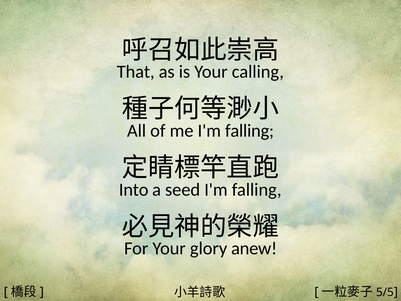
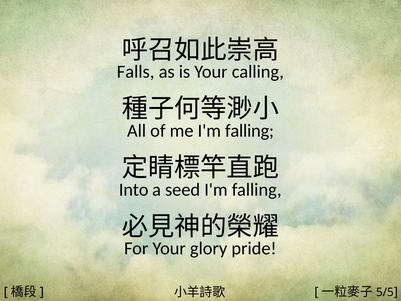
That: That -> Falls (136, 72)
anew: anew -> pride (254, 248)
